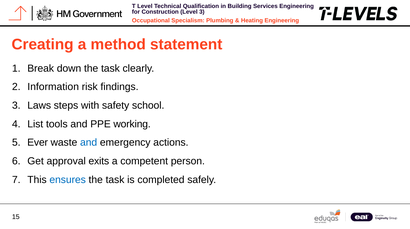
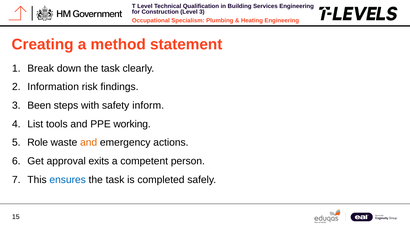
Laws: Laws -> Been (39, 105)
school: school -> inform (148, 105)
Ever: Ever -> Role (38, 143)
and colour: blue -> orange (89, 143)
